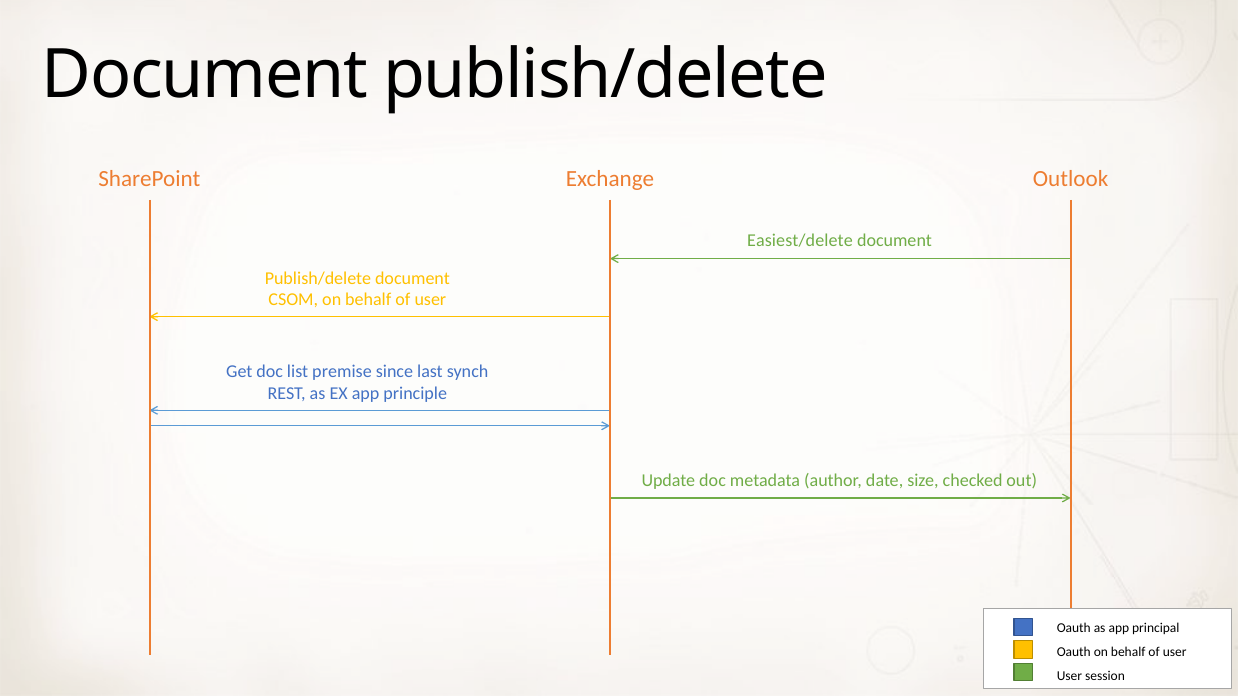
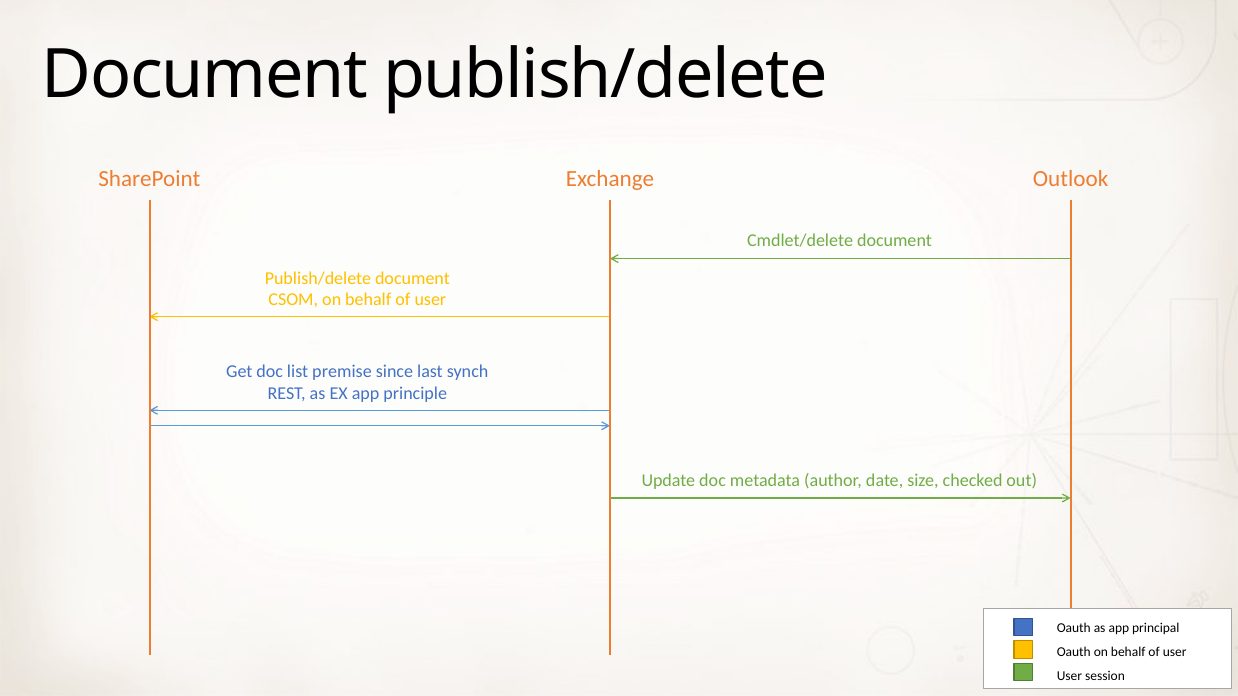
Easiest/delete: Easiest/delete -> Cmdlet/delete (800, 241)
